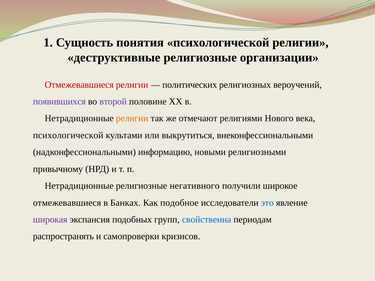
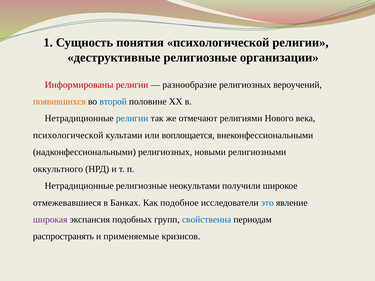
Отмежевавшиеся: Отмежевавшиеся -> Информированы (79, 85)
политических: политических -> разнообразие (190, 85)
появившихся colour: purple -> orange (59, 102)
второй colour: purple -> blue (113, 102)
религии colour: orange -> blue (132, 118)
выкрутиться: выкрутиться -> воплощается (188, 135)
надконфессиональными информацию: информацию -> религиозных (165, 152)
привычному: привычному -> оккультного (58, 169)
негативного: негативного -> неокультами (195, 186)
самопроверки: самопроверки -> применяемые (131, 237)
